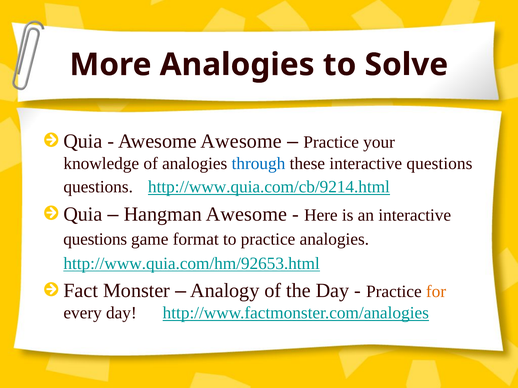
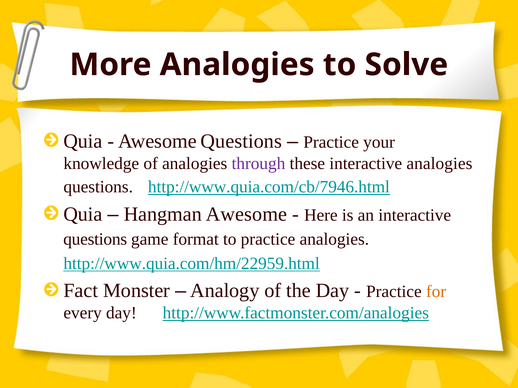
Awesome Awesome: Awesome -> Questions (241, 141)
through colour: blue -> purple (258, 164)
these interactive questions: questions -> analogies (439, 164)
http://www.quia.com/cb/9214.html: http://www.quia.com/cb/9214.html -> http://www.quia.com/cb/7946.html (269, 187)
http://www.quia.com/hm/92653.html: http://www.quia.com/hm/92653.html -> http://www.quia.com/hm/22959.html (192, 264)
